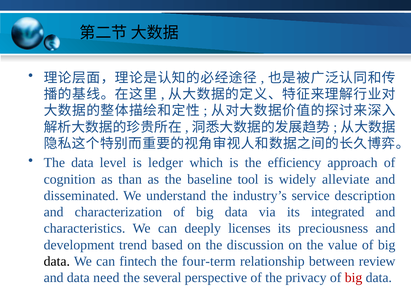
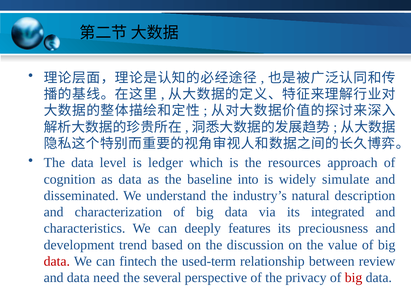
efficiency: efficiency -> resources (294, 163)
as than: than -> data (130, 179)
tool: tool -> into (248, 179)
alleviate: alleviate -> simulate (346, 179)
service: service -> natural (311, 196)
licenses: licenses -> features (249, 229)
data colour: black -> red (57, 262)
four-term: four-term -> used-term (209, 262)
